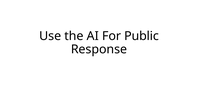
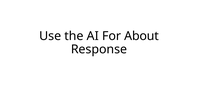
Public: Public -> About (142, 36)
